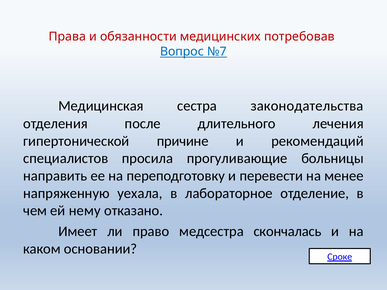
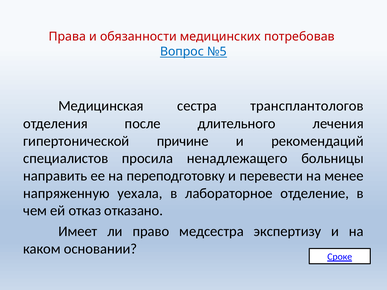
№7: №7 -> №5 (217, 51)
законодательства: законодательства -> трансплантологов (307, 106)
прогуливающие: прогуливающие -> ненадлежащего (237, 159)
нему: нему -> отказ (85, 211)
скончалась: скончалась -> экспертизу (287, 232)
